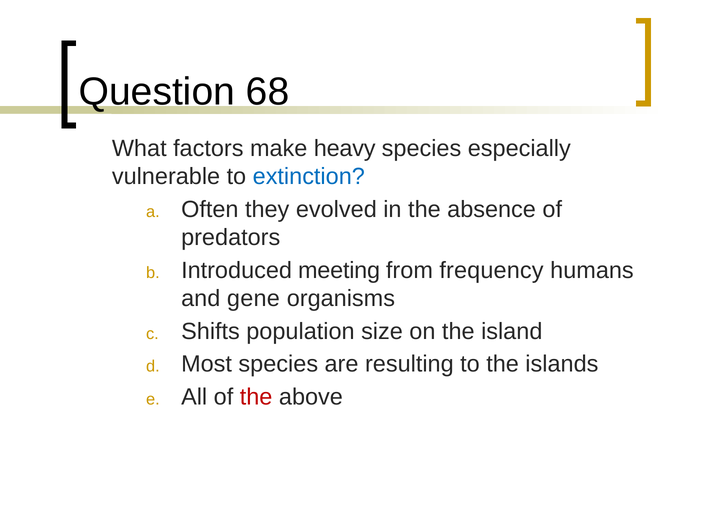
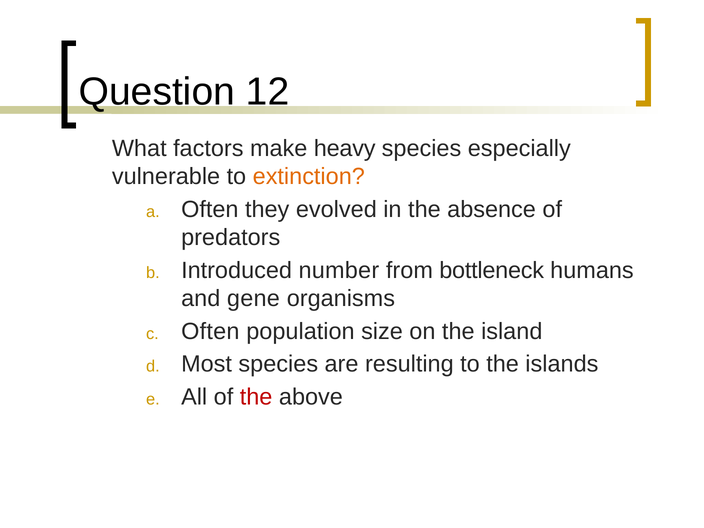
68: 68 -> 12 (268, 92)
extinction colour: blue -> orange (309, 176)
meeting: meeting -> number (339, 270)
frequency: frequency -> bottleneck (492, 270)
Shifts: Shifts -> Often (210, 331)
